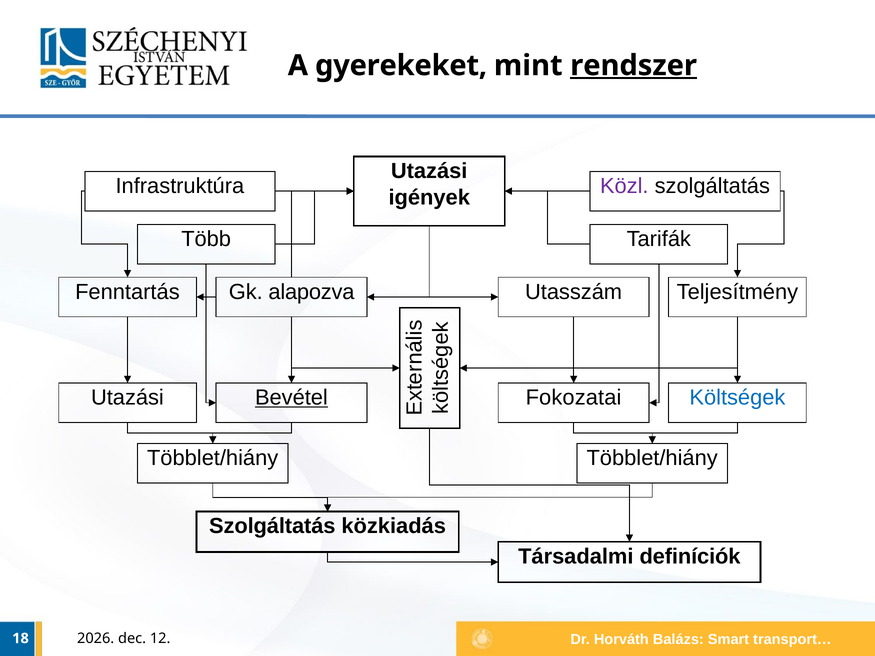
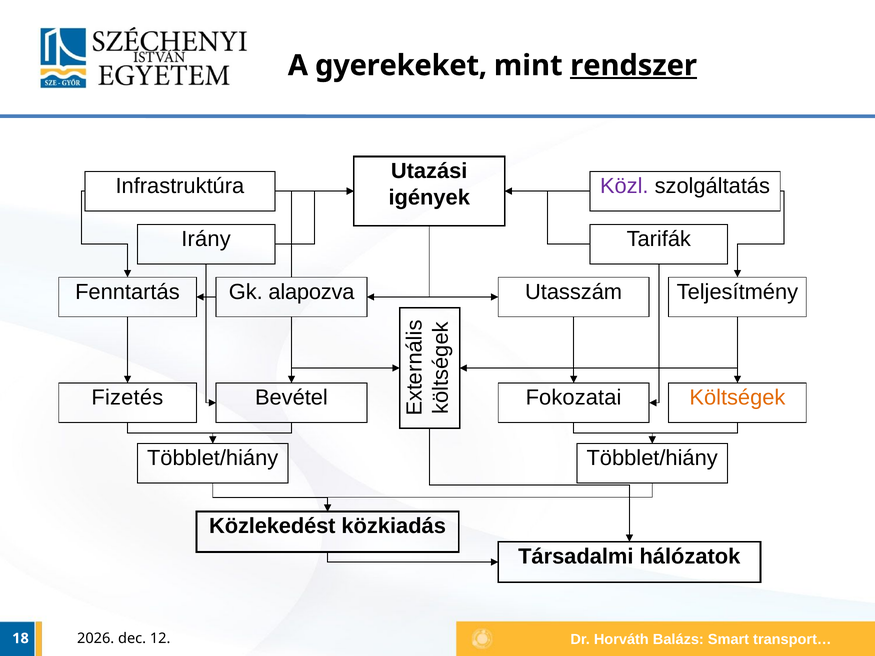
Több: Több -> Irány (206, 239)
Utazási: Utazási -> Fizetés (127, 398)
Bevétel underline: present -> none (291, 398)
Költségek colour: blue -> orange (737, 398)
Szolgáltatás: Szolgáltatás -> Közlekedést (272, 526)
definíciók: definíciók -> hálózatok (690, 557)
